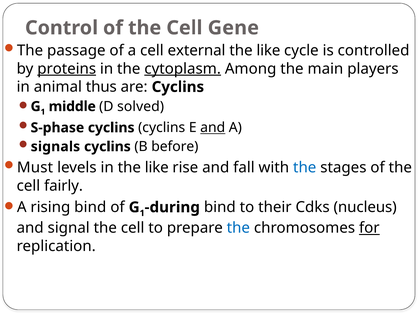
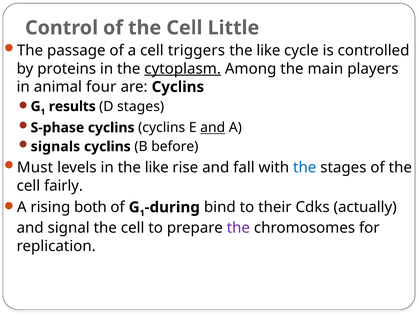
Gene: Gene -> Little (233, 28)
external: external -> triggers (196, 51)
proteins underline: present -> none (67, 69)
thus: thus -> four (101, 87)
middle: middle -> results (72, 106)
D solved: solved -> stages (141, 106)
rising bind: bind -> both (90, 207)
nucleus: nucleus -> actually (365, 207)
the colour: blue -> purple (238, 228)
for underline: present -> none (369, 228)
